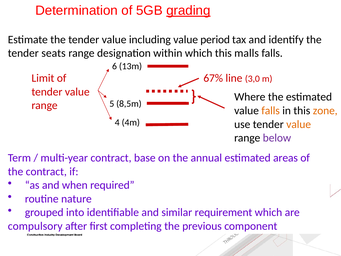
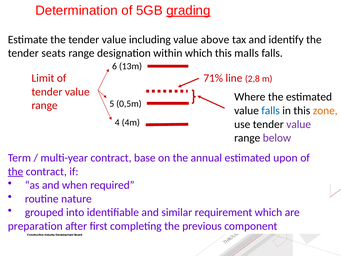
period: period -> above (215, 40)
67%: 67% -> 71% (213, 78)
3,0: 3,0 -> 2,8 (252, 79)
8,5m: 8,5m -> 0,5m (129, 104)
falls colour: orange -> blue (271, 111)
value colour: orange -> purple (299, 124)
areas: areas -> upon (285, 158)
the underline: none -> present (16, 171)
compulsory: compulsory -> preparation (35, 226)
